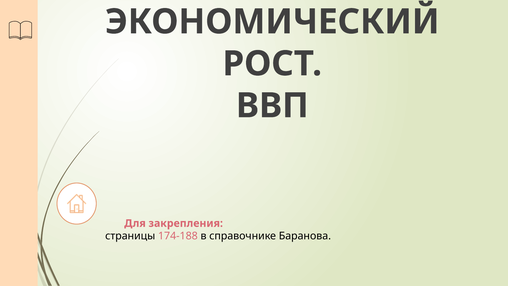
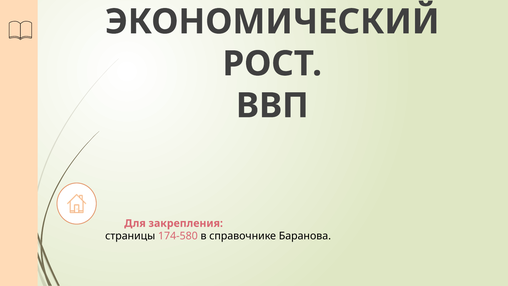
174-188: 174-188 -> 174-580 (178, 236)
